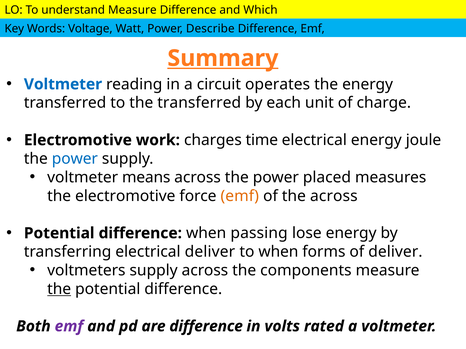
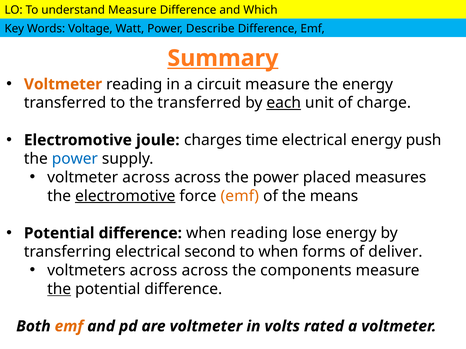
Voltmeter colour: blue -> orange (63, 84)
circuit operates: operates -> measure (278, 84)
each underline: none -> present (284, 103)
work: work -> joule (158, 140)
joule: joule -> push (424, 140)
voltmeter means: means -> across (146, 178)
electromotive underline: none -> present (125, 196)
the across: across -> means (334, 196)
when passing: passing -> reading (259, 233)
electrical deliver: deliver -> second (210, 252)
voltmeters supply: supply -> across (154, 271)
emf colour: purple -> orange (69, 327)
are difference: difference -> voltmeter (206, 327)
